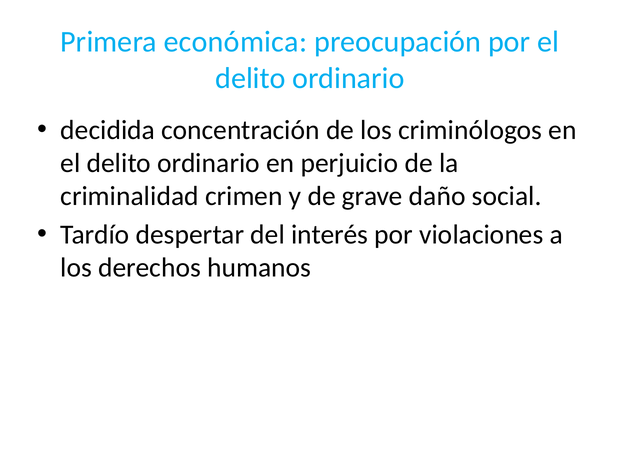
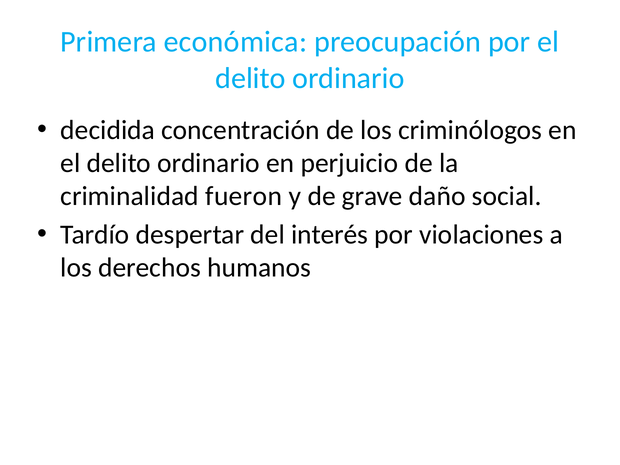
crimen: crimen -> fueron (244, 196)
